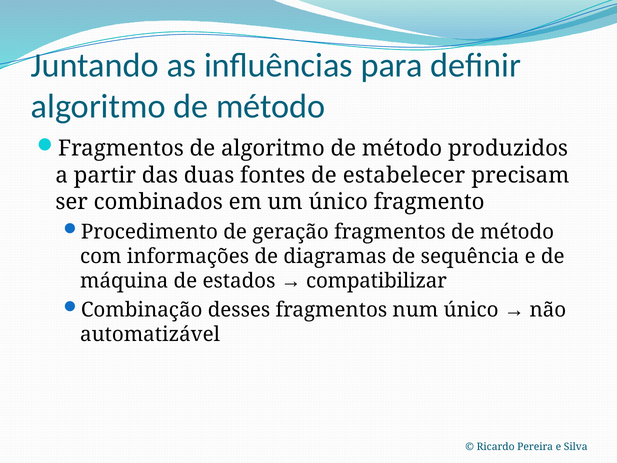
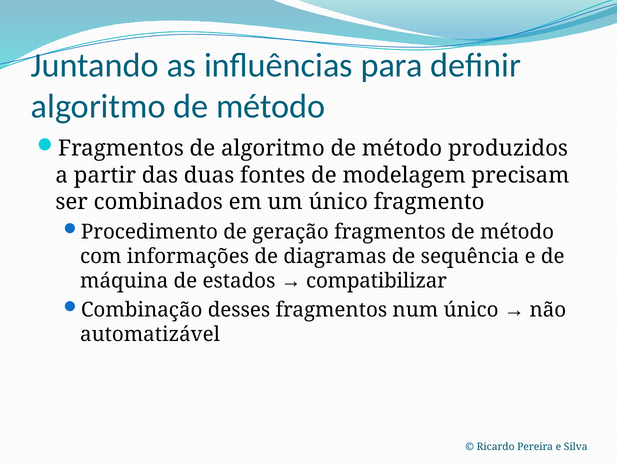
estabelecer: estabelecer -> modelagem (404, 175)
